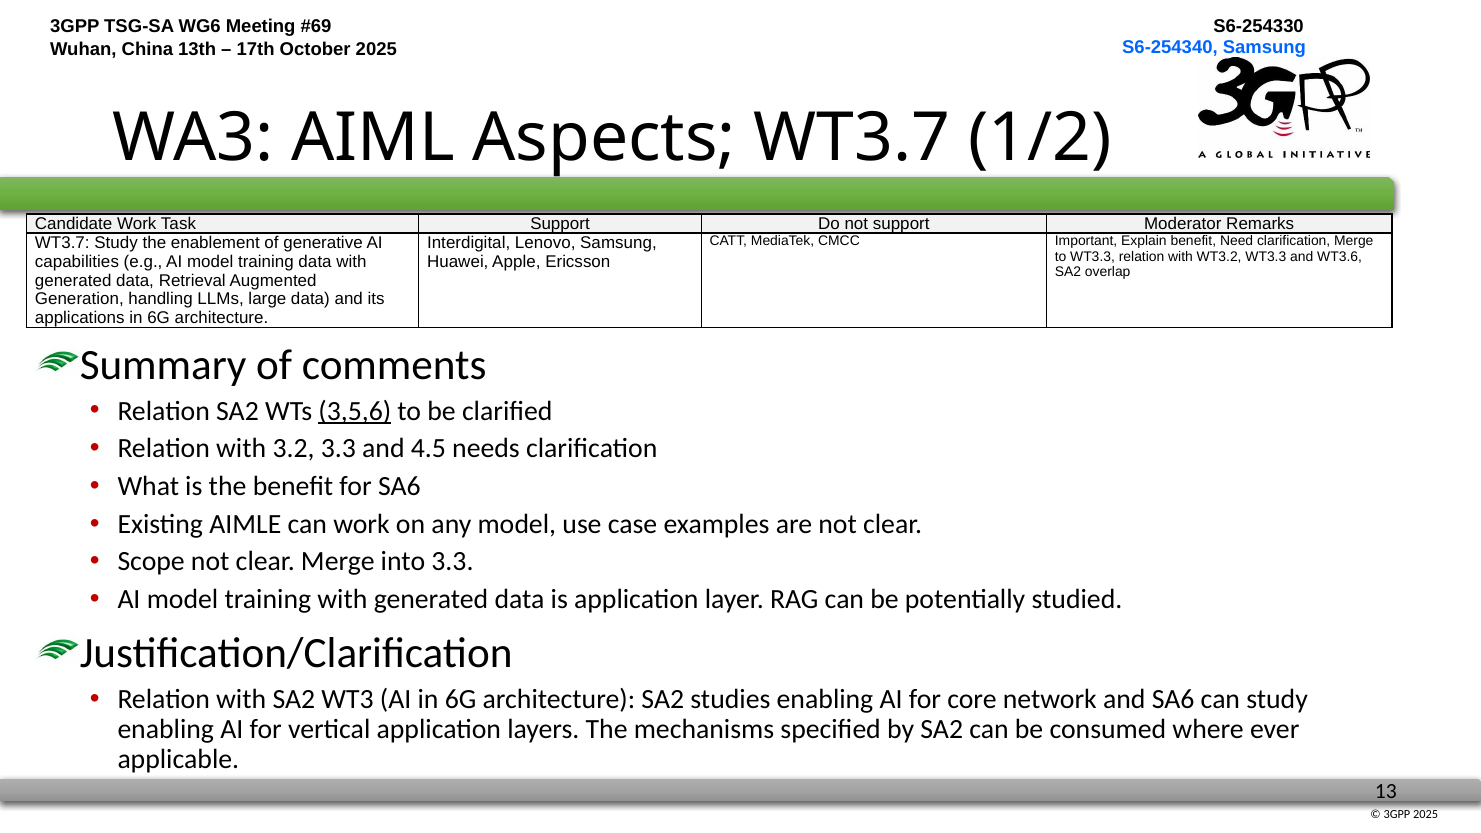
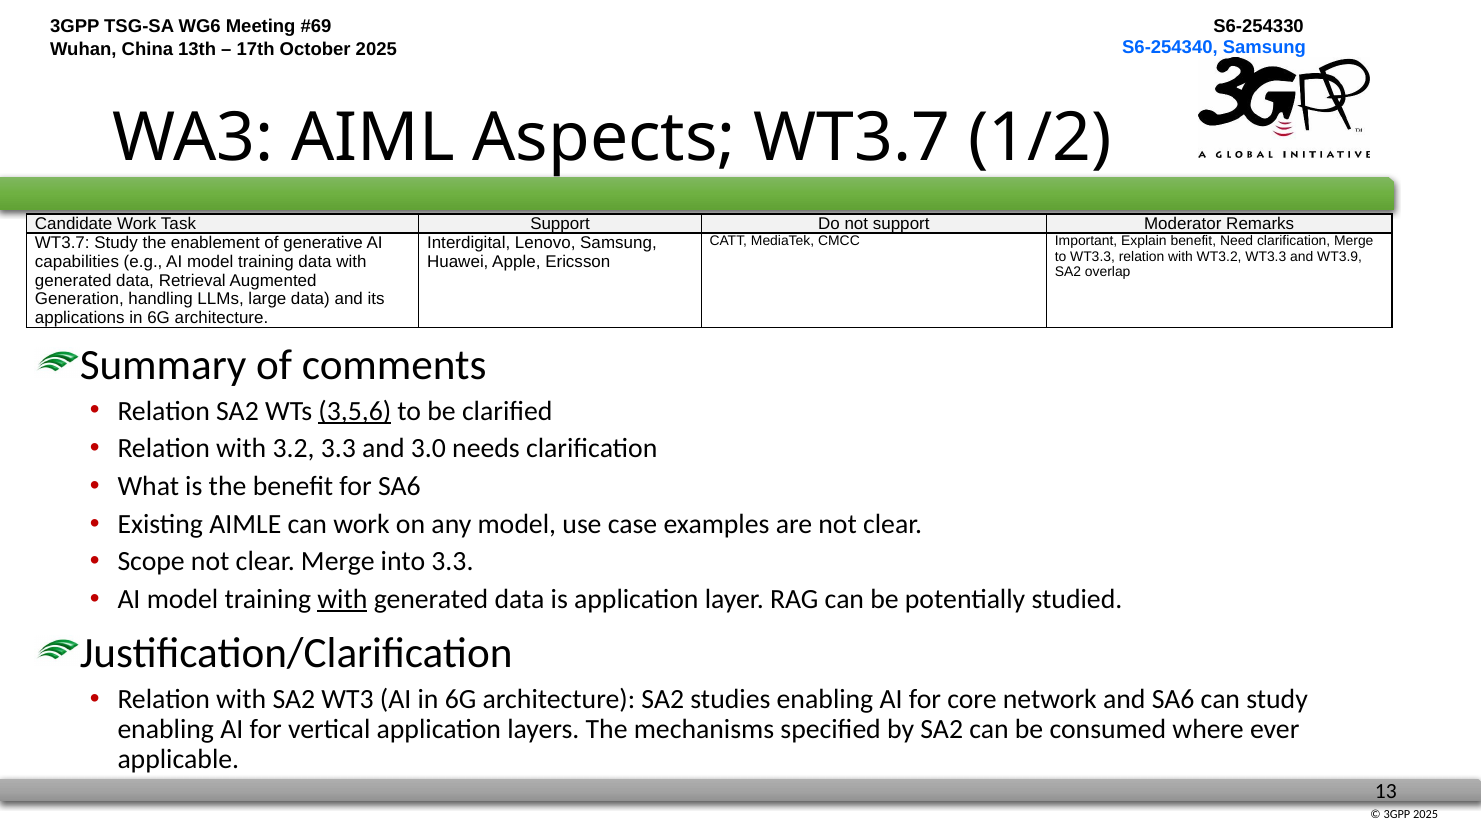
WT3.6: WT3.6 -> WT3.9 (1340, 256)
4.5: 4.5 -> 3.0 (428, 449)
with underline: none -> present (342, 599)
